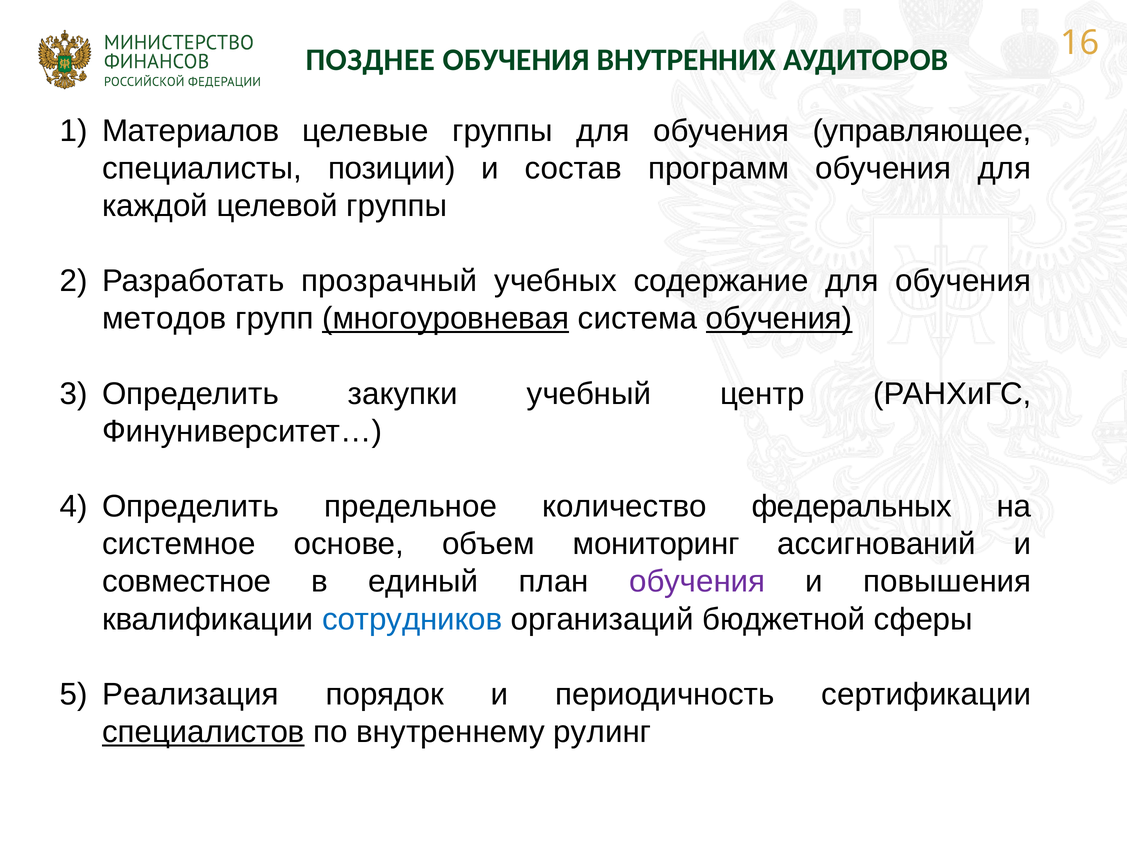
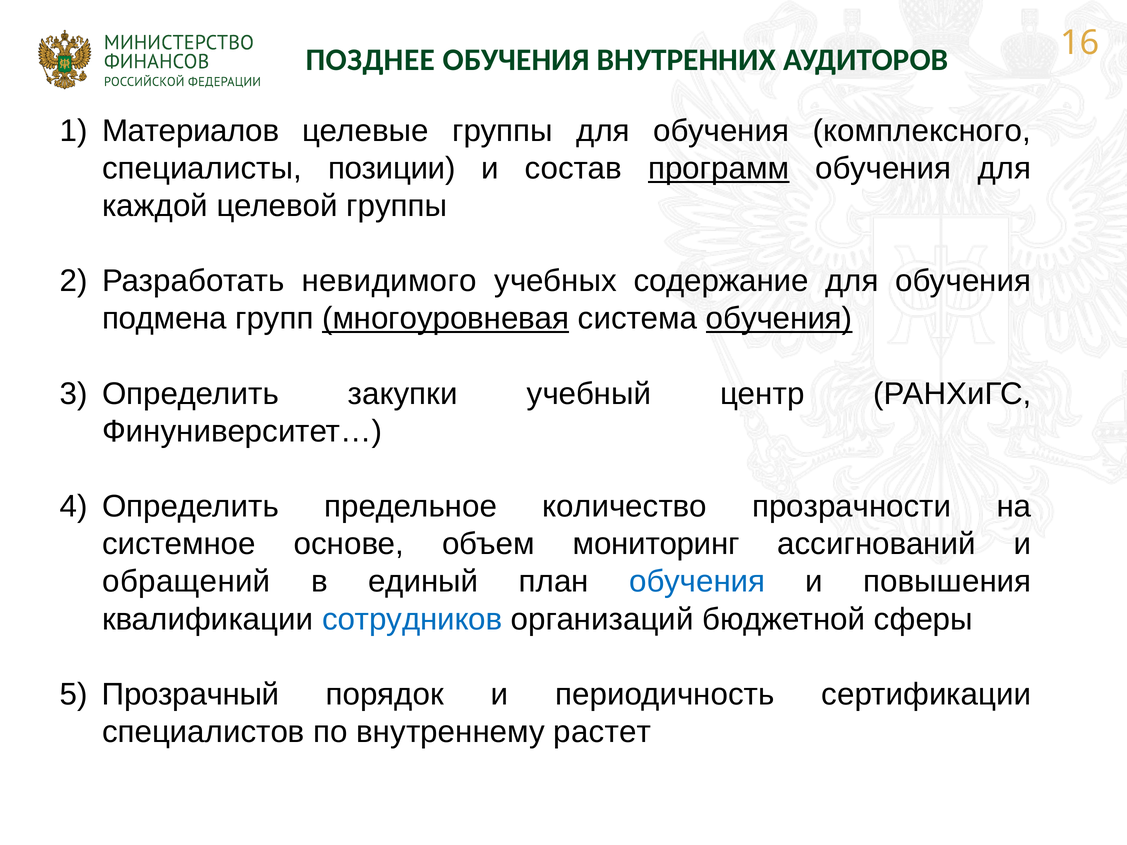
управляющее: управляющее -> комплексного (922, 131)
программ underline: none -> present (719, 168)
прозрачный: прозрачный -> невидимого (389, 281)
методов: методов -> подмена (164, 319)
федеральных: федеральных -> прозрачности (852, 507)
совместное: совместное -> обращений (186, 582)
обучения colour: purple -> blue (697, 582)
Реализация: Реализация -> Прозрачный (191, 695)
специалистов underline: present -> none (203, 732)
рулинг: рулинг -> растет (602, 732)
